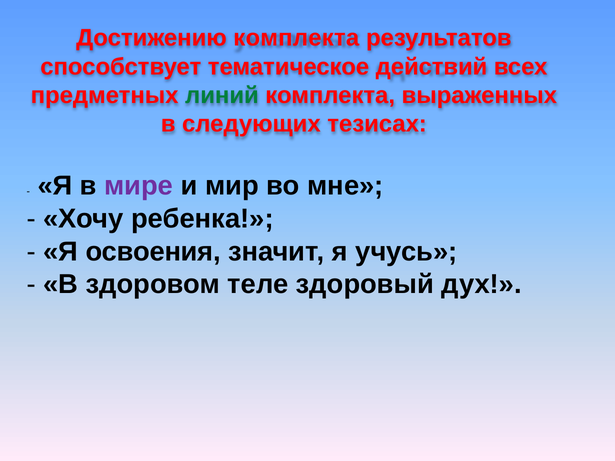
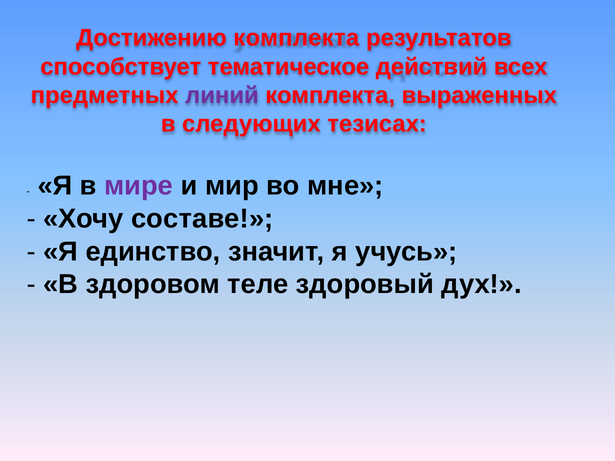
линий colour: green -> purple (222, 95)
ребенка: ребенка -> составе (202, 219)
освоения: освоения -> единство (153, 252)
